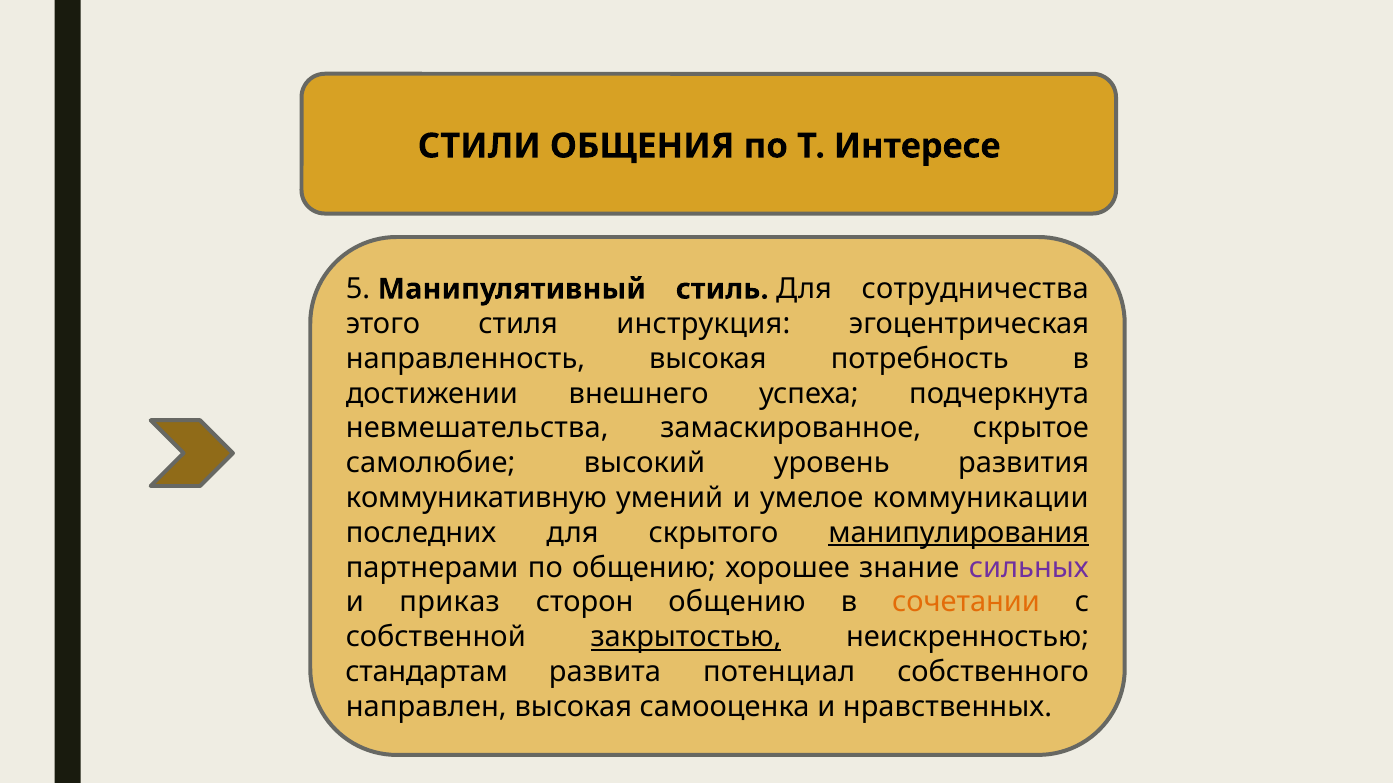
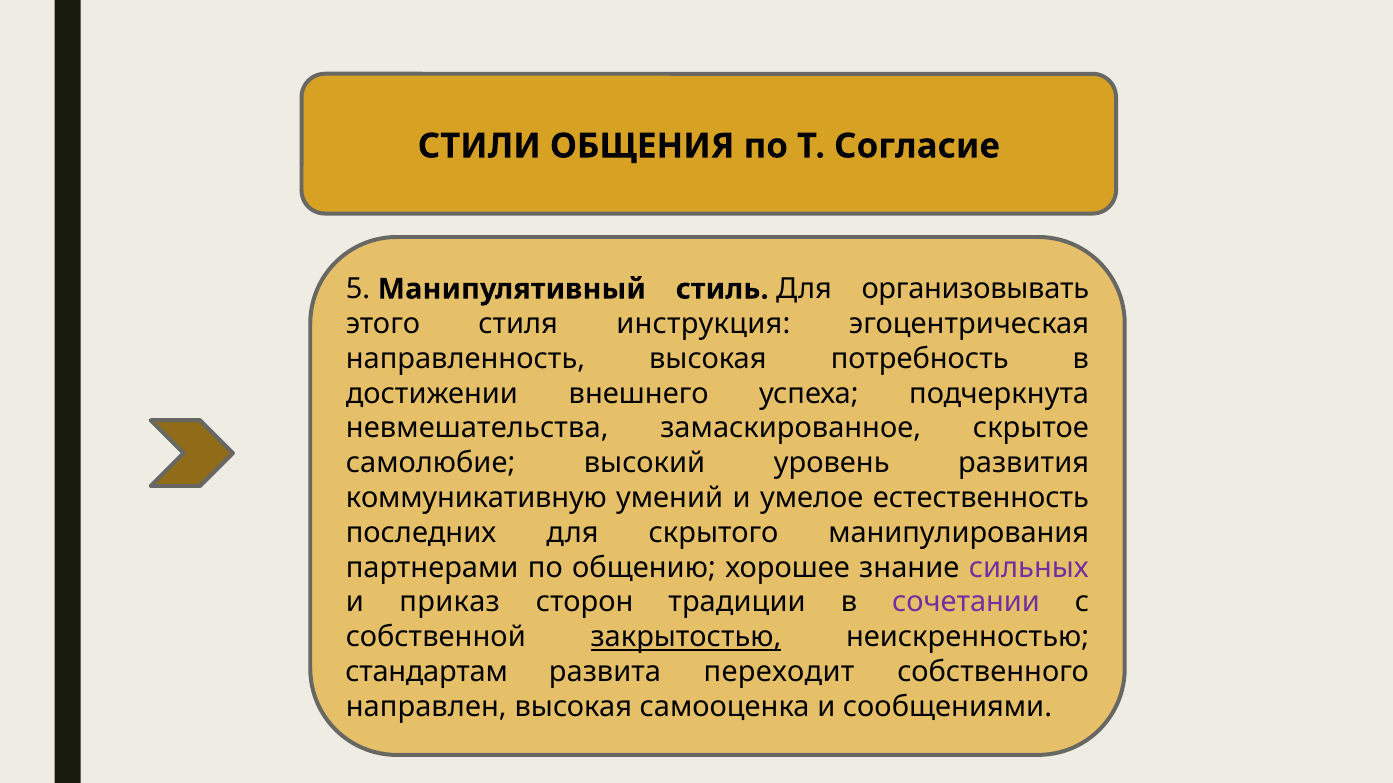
Интересе: Интересе -> Согласие (917, 146)
сотрудничества: сотрудничества -> организовывать (975, 289)
коммуникации: коммуникации -> естественность (981, 498)
манипулирования underline: present -> none (959, 533)
сторон общению: общению -> традиции (737, 603)
сочетании colour: orange -> purple (966, 603)
потенциал: потенциал -> переходит (779, 672)
нравственных: нравственных -> сообщениями (947, 707)
